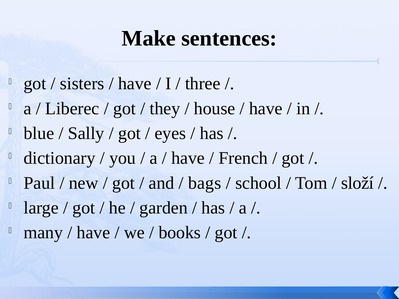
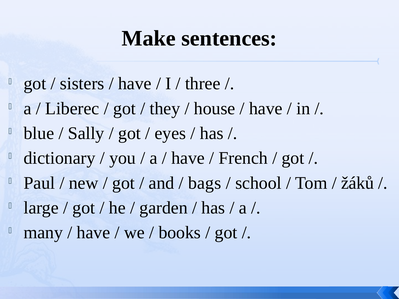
složí: složí -> žáků (357, 183)
